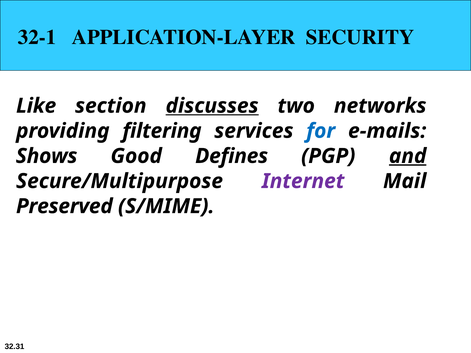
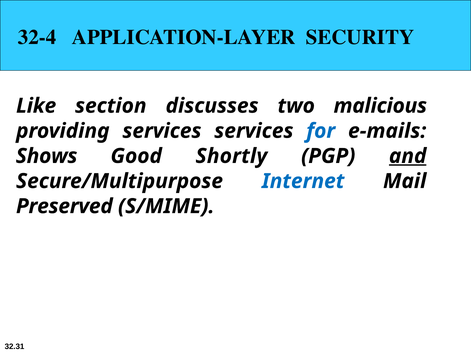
32-1: 32-1 -> 32-4 (37, 37)
discusses underline: present -> none (212, 106)
networks: networks -> malicious (380, 106)
providing filtering: filtering -> services (162, 131)
Defines: Defines -> Shortly (231, 156)
Internet colour: purple -> blue (303, 181)
